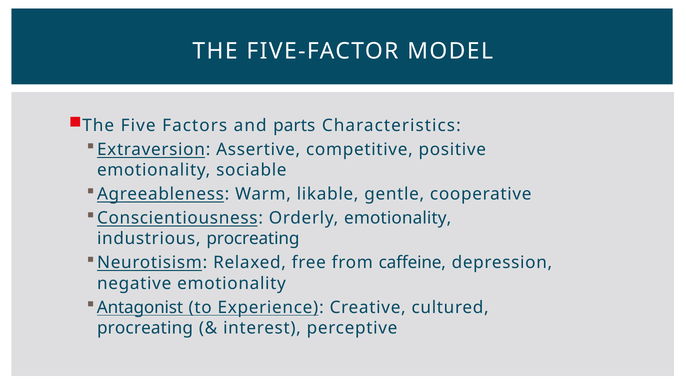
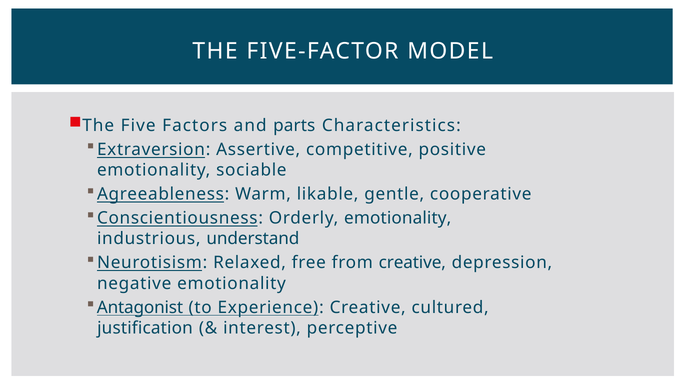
industrious procreating: procreating -> understand (253, 239)
from caffeine: caffeine -> creative (412, 263)
procreating: procreating -> justification (145, 328)
